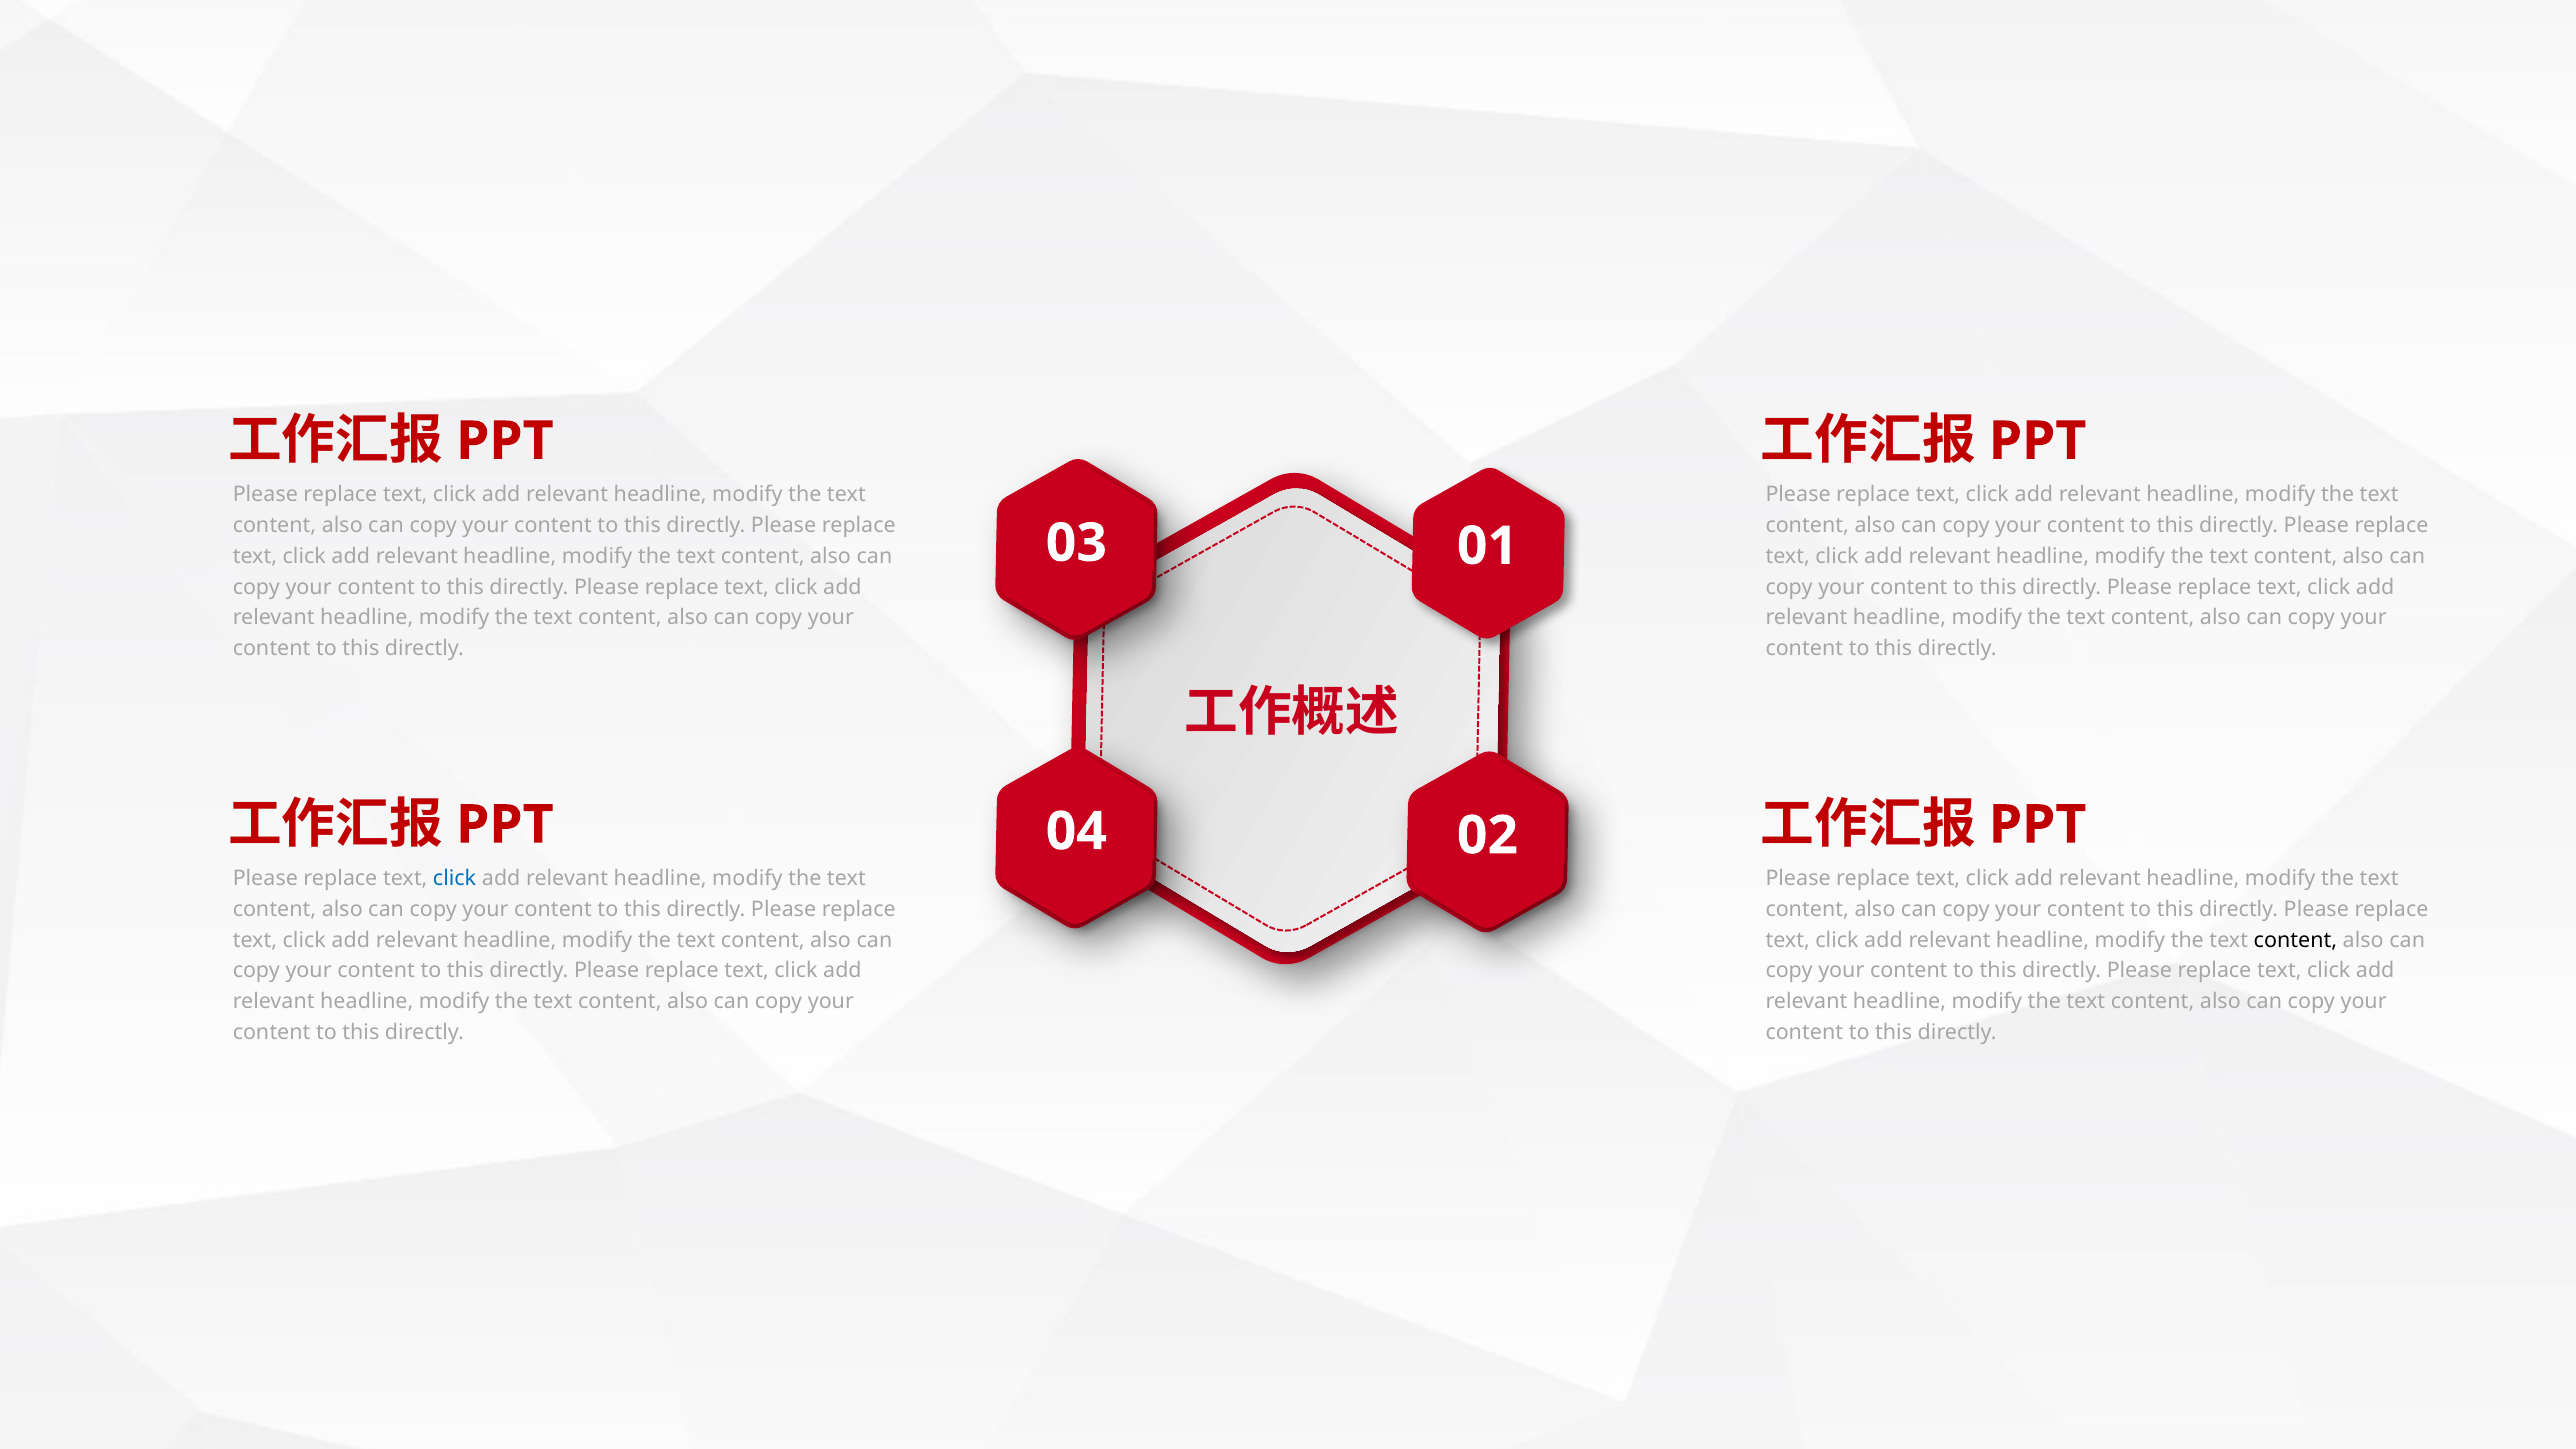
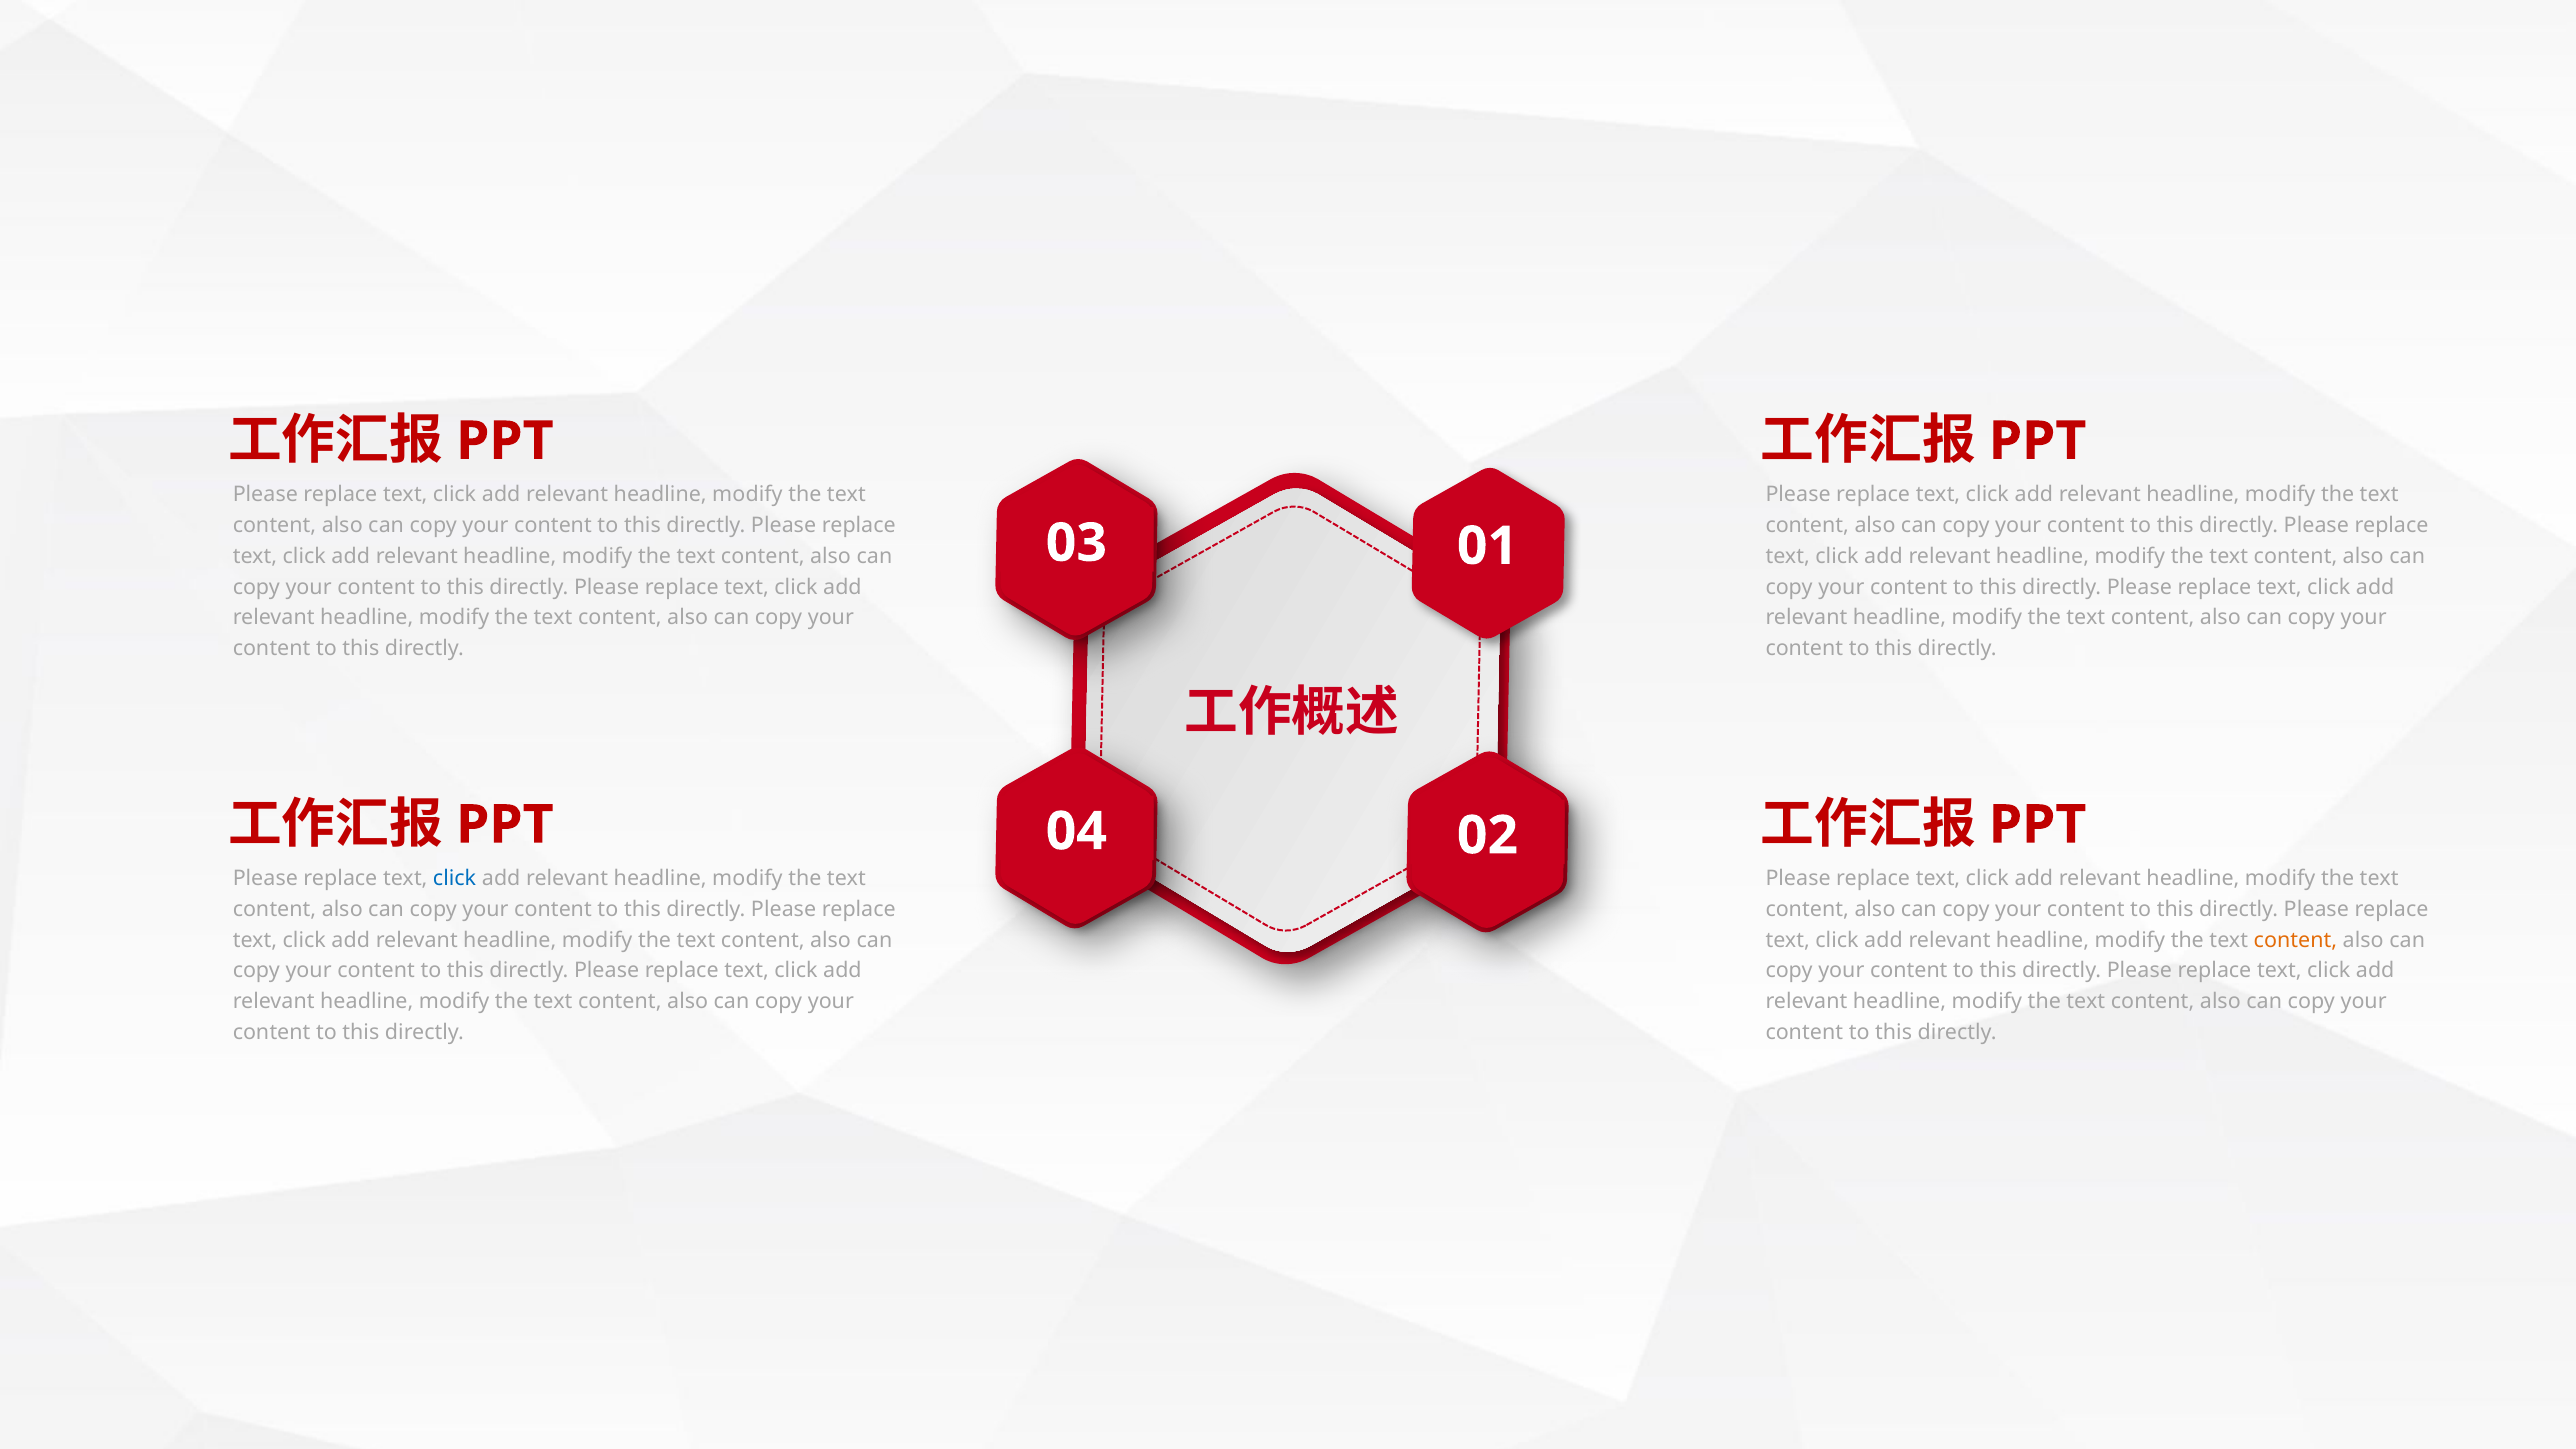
content colour: black -> orange (2295, 940)
